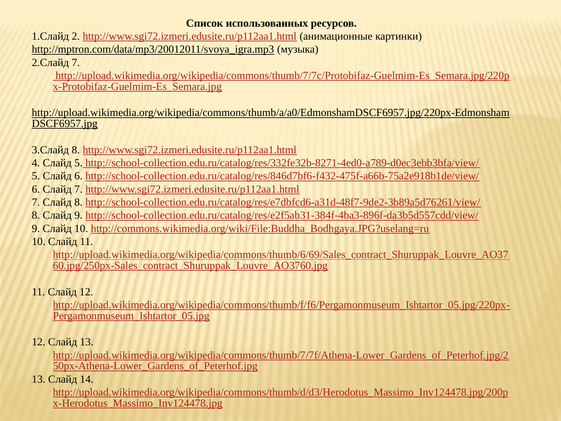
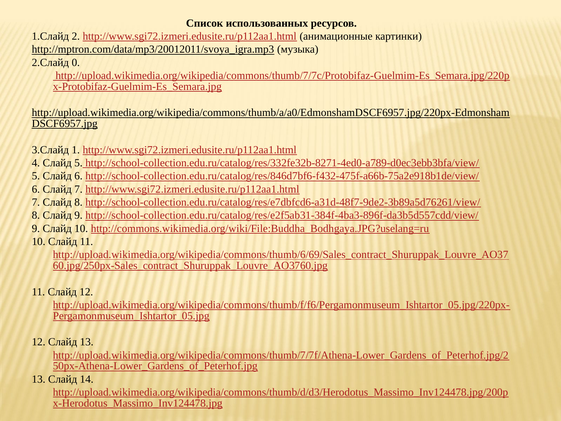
2.Слайд 7: 7 -> 0 (76, 62)
3.Слайд 8: 8 -> 1 (76, 150)
